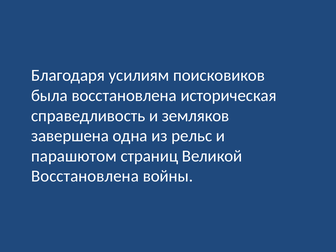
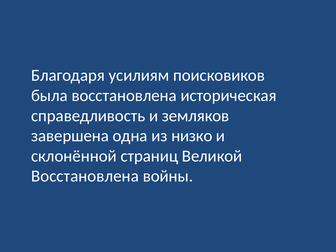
рельс: рельс -> низко (192, 136)
парашютом: парашютом -> склонённой (74, 156)
